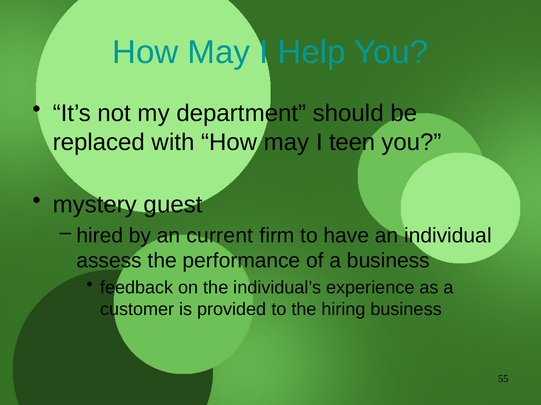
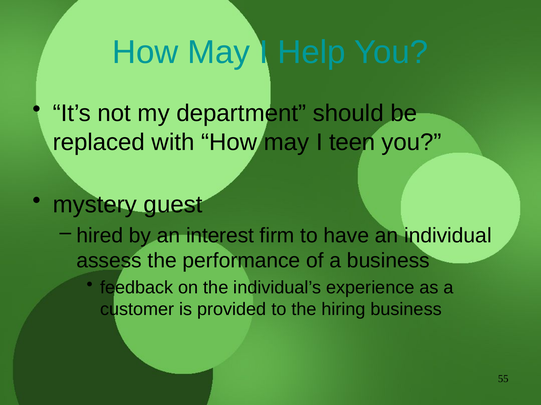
current: current -> interest (220, 236)
